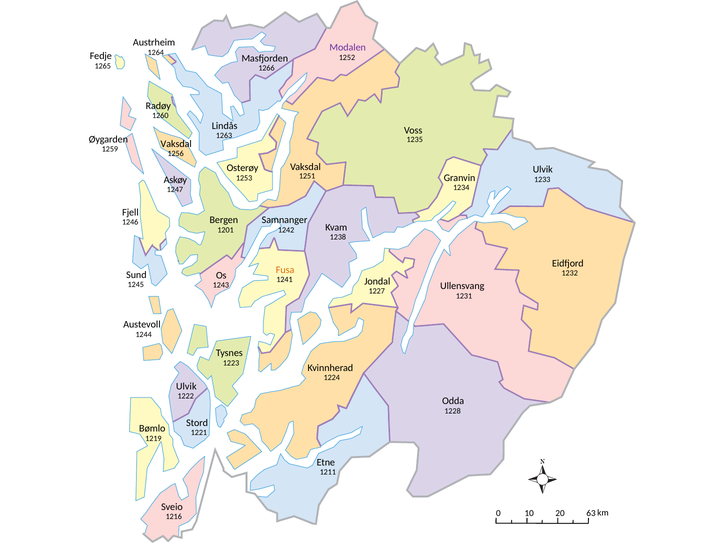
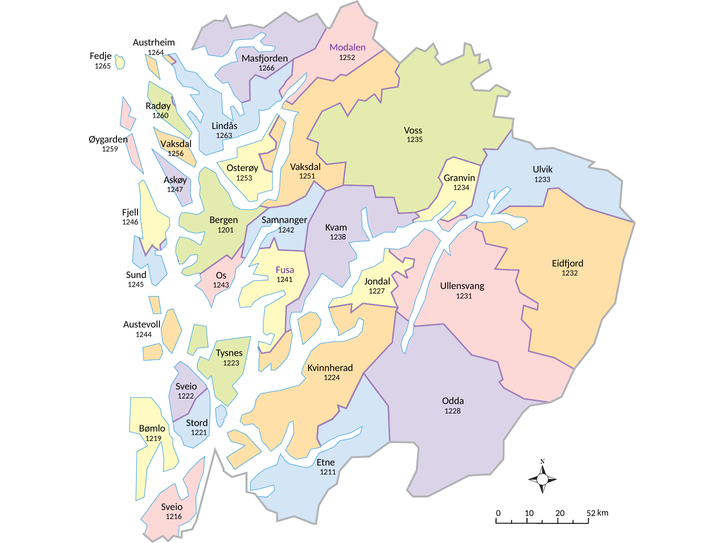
Fusa colour: orange -> purple (285, 270)
Ulvik: Ulvik -> Sveio (186, 386)
63: 63 -> 52 (591, 513)
